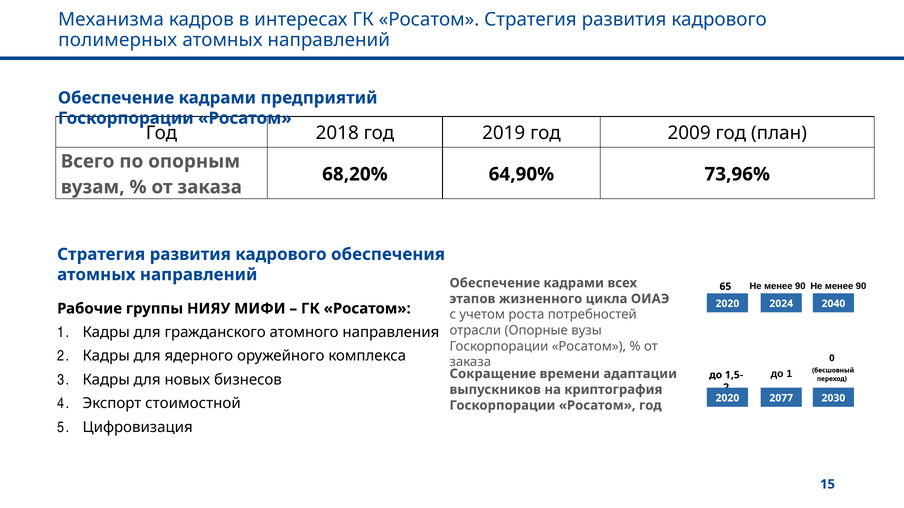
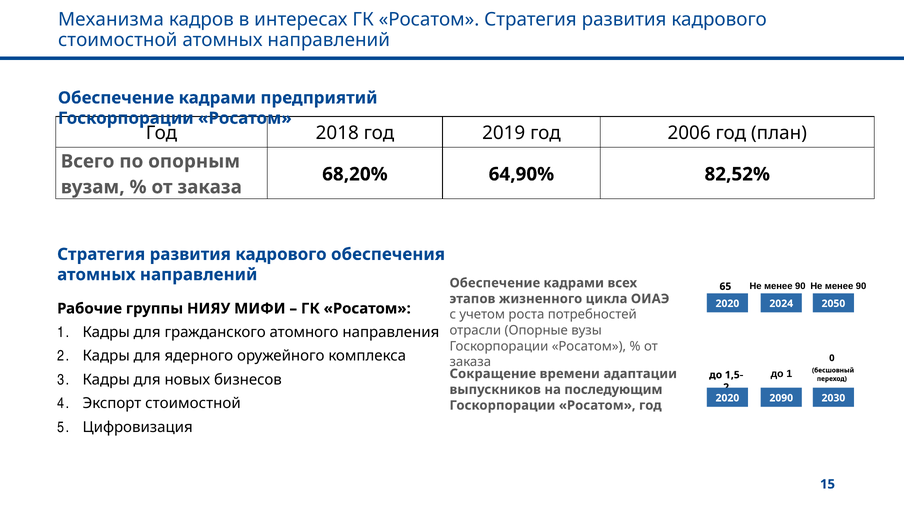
полимерных: полимерных -> стоимостной (118, 40)
2009: 2009 -> 2006 (689, 133)
73,96%: 73,96% -> 82,52% (737, 174)
2040: 2040 -> 2050 (833, 304)
криптография: криптография -> последующим (613, 390)
2077: 2077 -> 2090 (781, 398)
